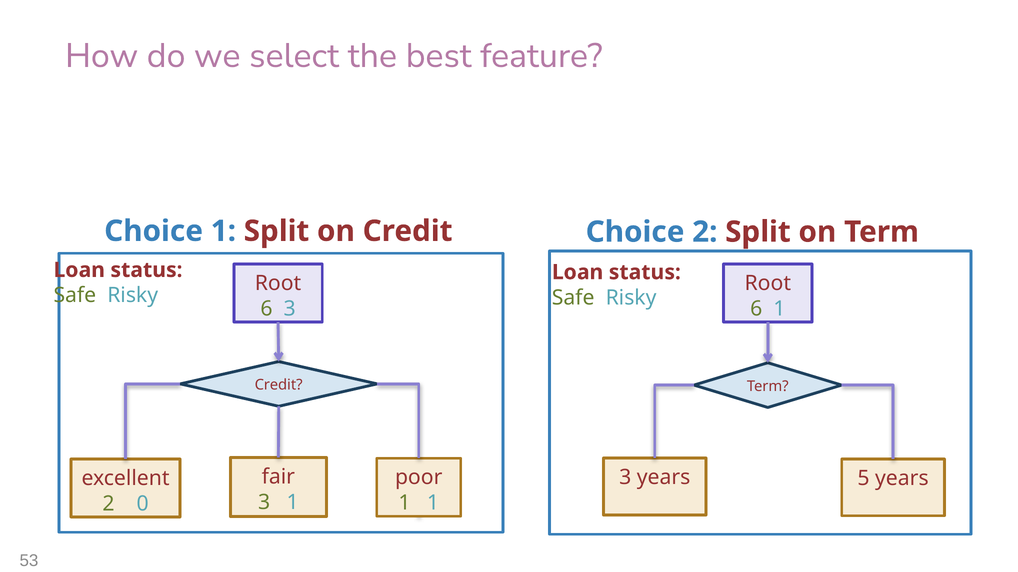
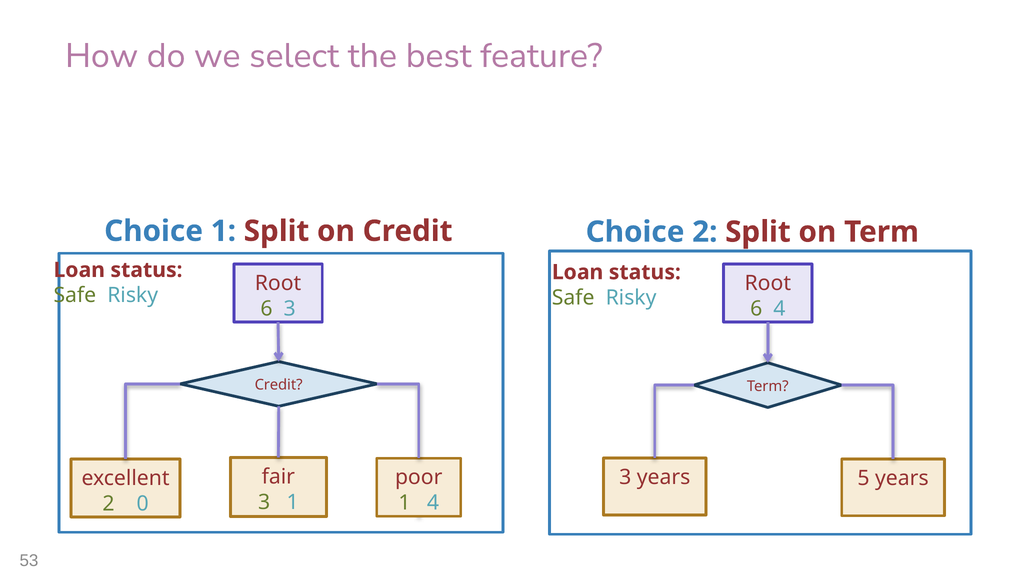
6 1: 1 -> 4 (779, 309)
1 1: 1 -> 4 (433, 503)
